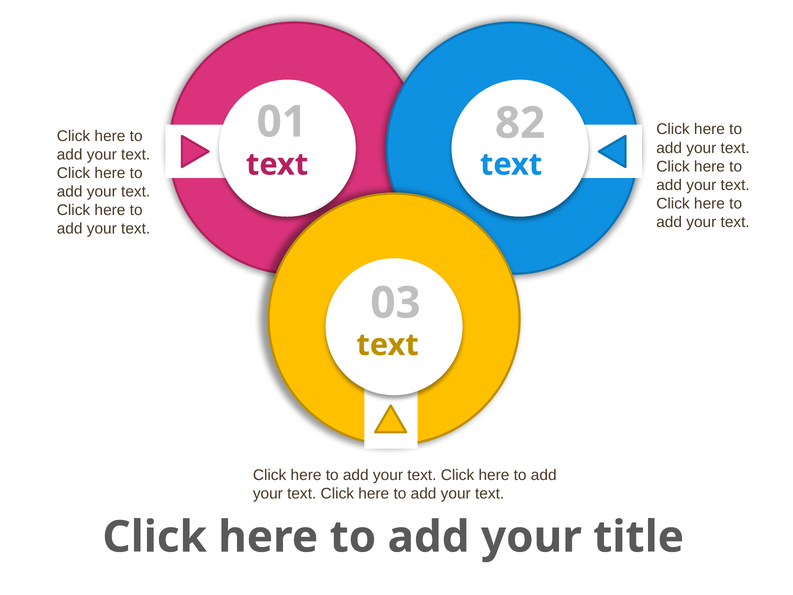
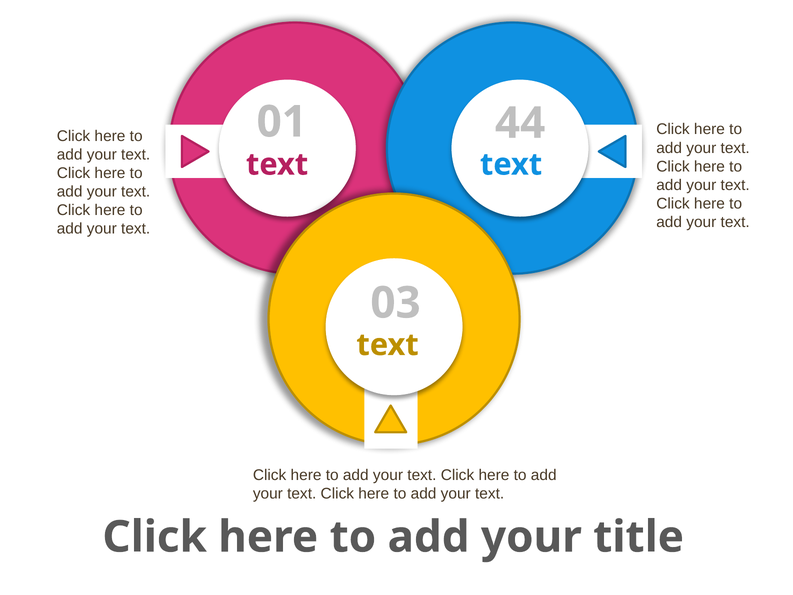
82: 82 -> 44 (520, 123)
